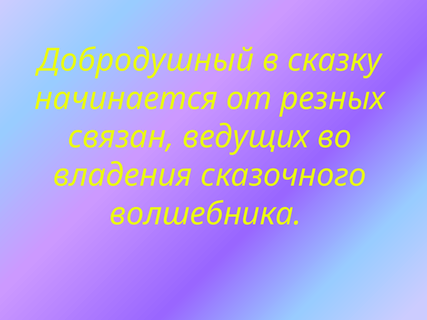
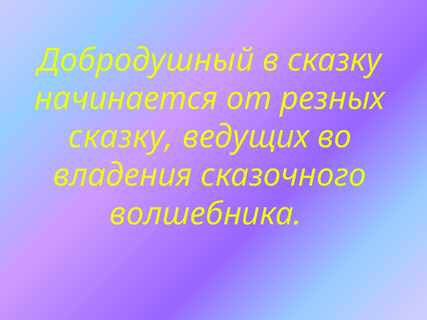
связан: связан -> сказку (121, 137)
